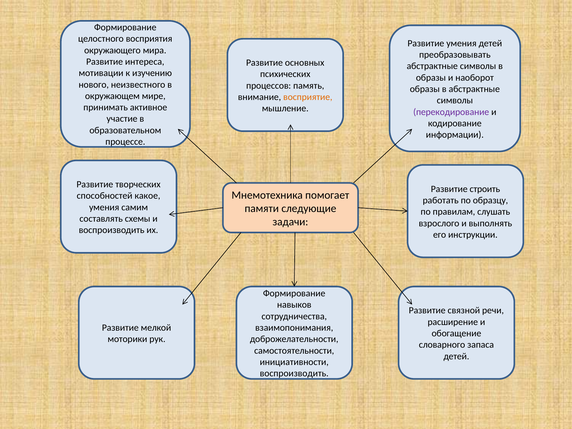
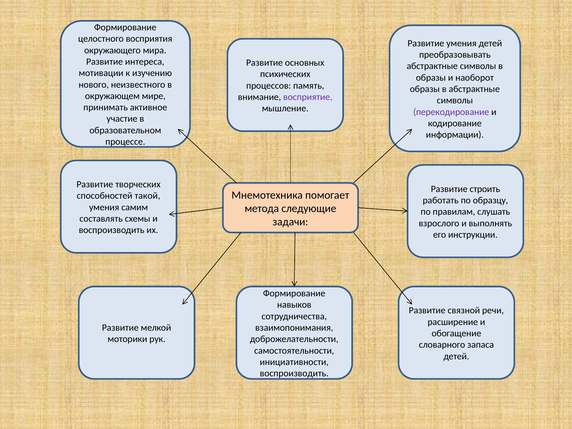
восприятие colour: orange -> purple (308, 97)
какое: какое -> такой (147, 196)
памяти: памяти -> метода (262, 208)
